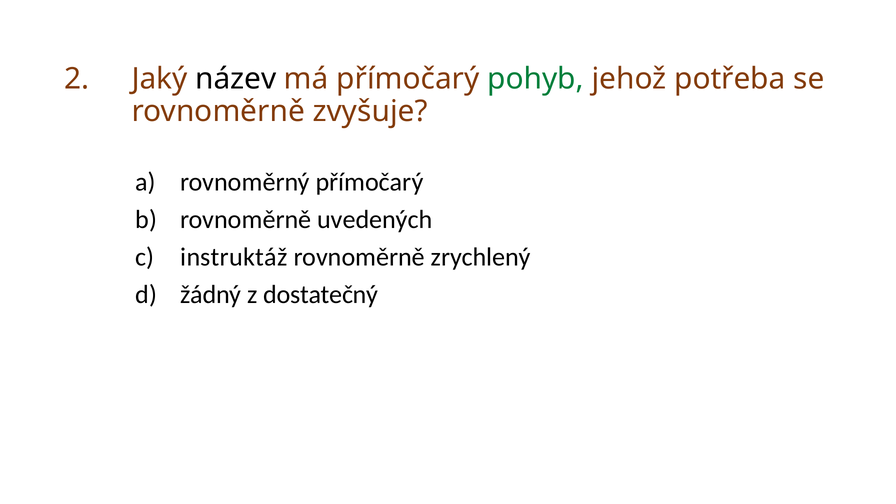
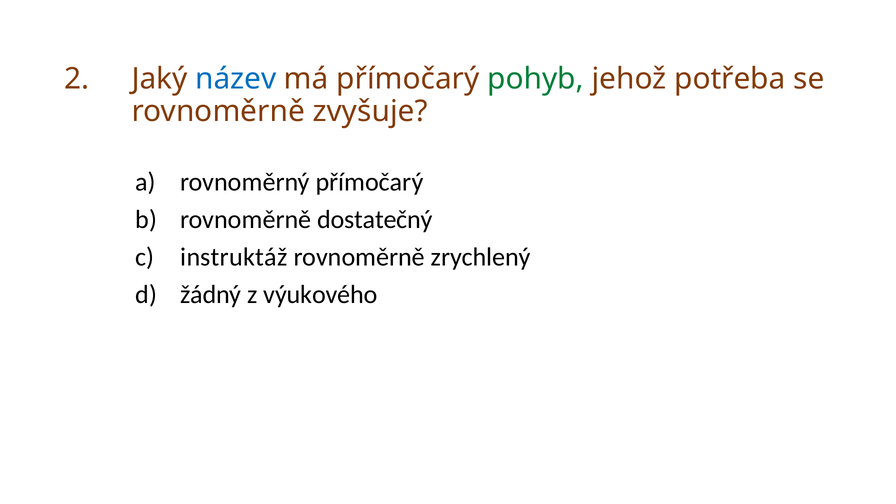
název colour: black -> blue (236, 79)
uvedených: uvedených -> dostatečný (375, 220)
dostatečný: dostatečný -> výukového (321, 295)
